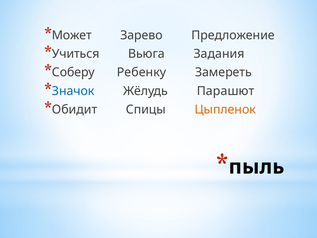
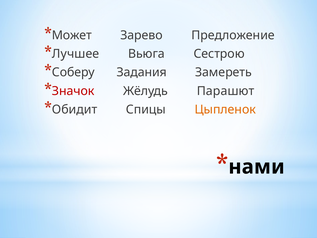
Учиться: Учиться -> Лучшее (76, 54)
Задания: Задания -> Сестрою (219, 54)
Ребенку: Ребенку -> Задания (142, 72)
Значок colour: blue -> red (73, 91)
пыль: пыль -> нами (257, 167)
